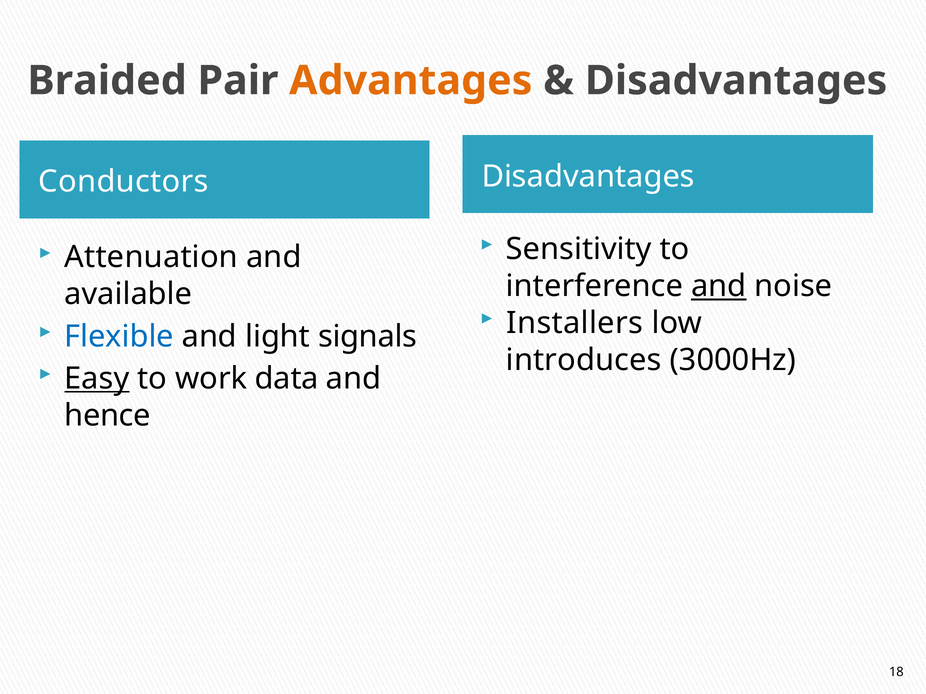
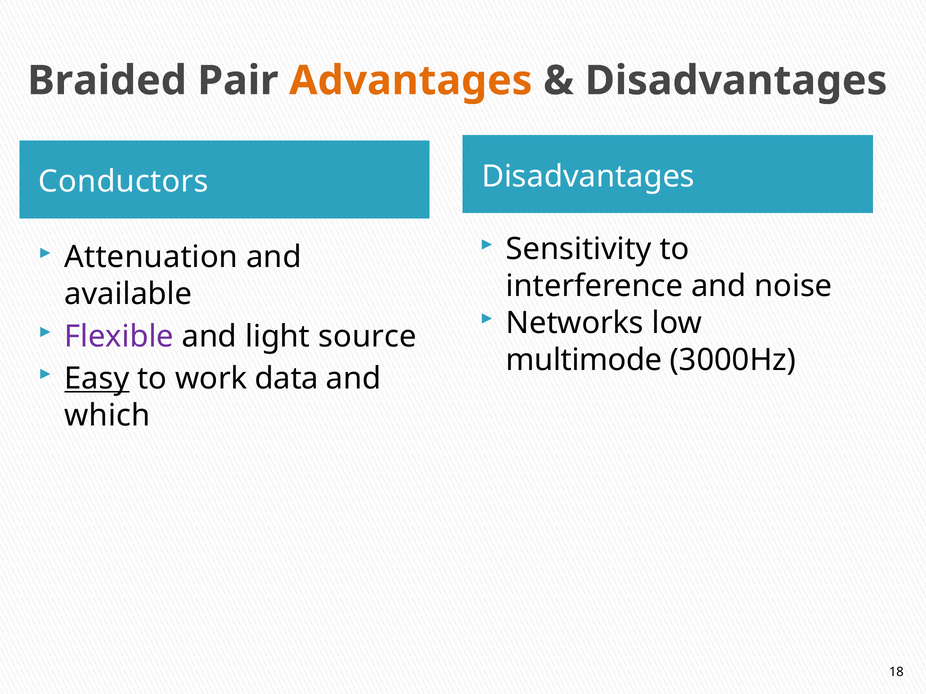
and underline: present -> none (719, 286)
Installers: Installers -> Networks (575, 323)
Flexible colour: blue -> purple (119, 337)
signals: signals -> source (367, 337)
introduces: introduces -> multimode (584, 360)
hence: hence -> which (107, 416)
